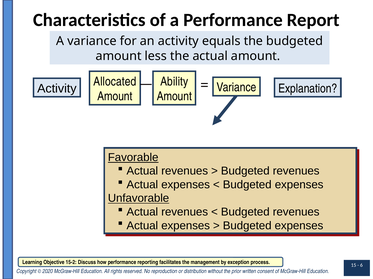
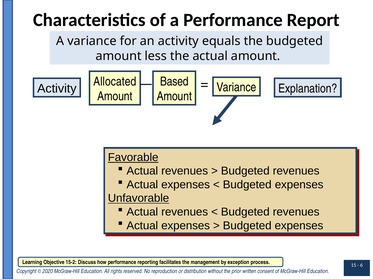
Ability: Ability -> Based (174, 82)
